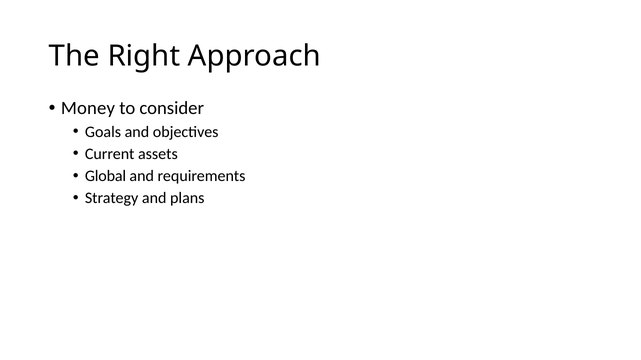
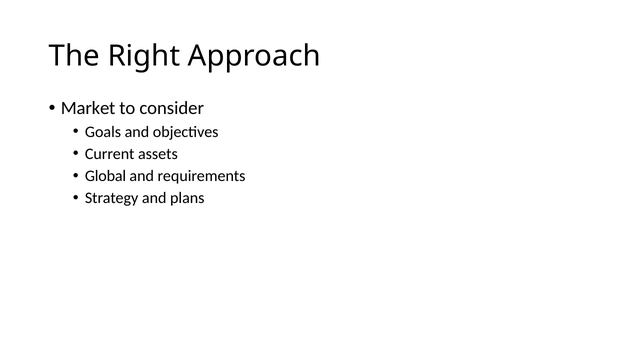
Money: Money -> Market (88, 108)
